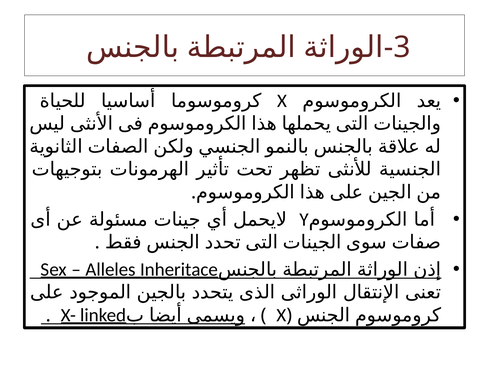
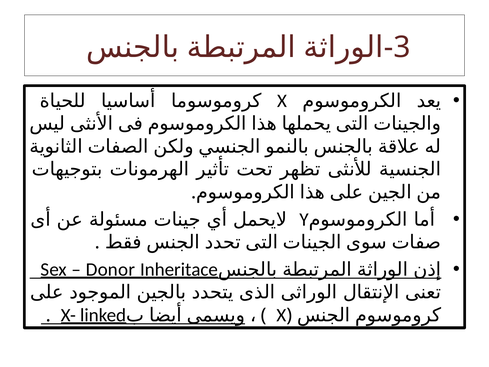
Alleles: Alleles -> Donor (110, 269)
